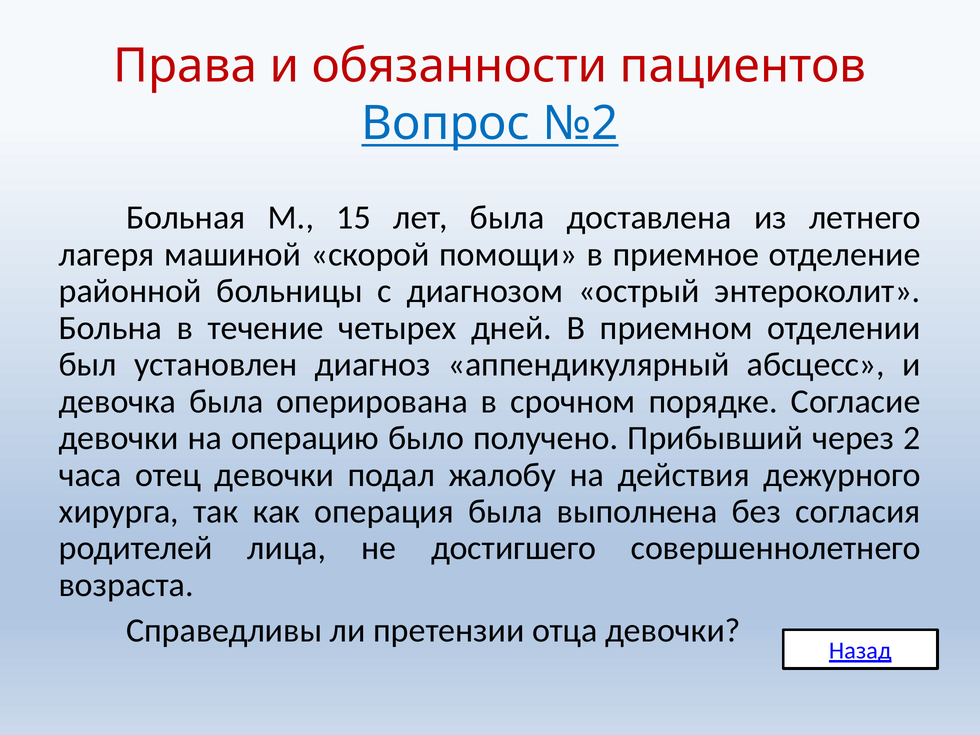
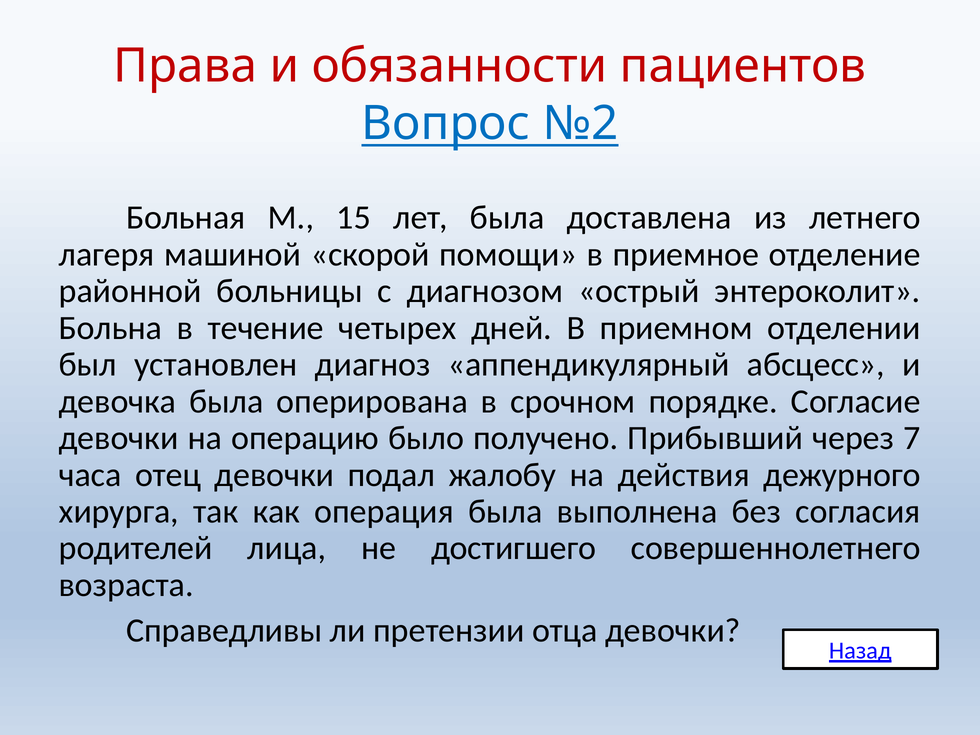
2: 2 -> 7 (912, 438)
